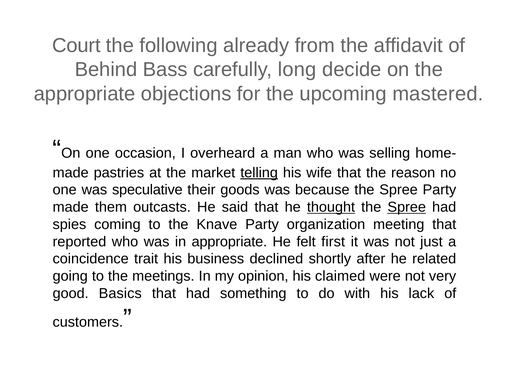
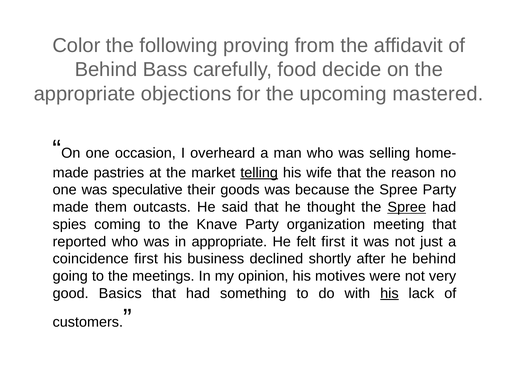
Court: Court -> Color (76, 46)
already: already -> proving (256, 46)
long: long -> food (297, 70)
thought underline: present -> none (331, 207)
coincidence trait: trait -> first (146, 259)
he related: related -> behind (434, 259)
claimed: claimed -> motives (340, 276)
his underline: none -> present (389, 294)
